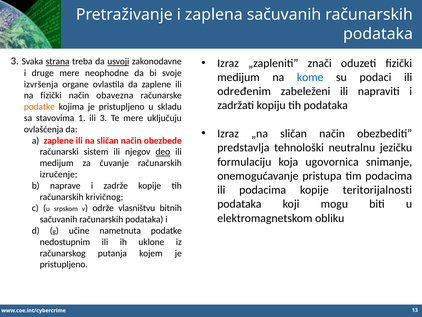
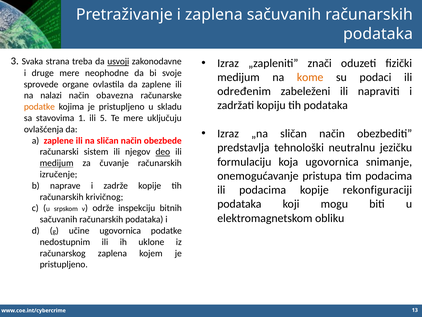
strana underline: present -> none (58, 61)
kome colour: blue -> orange (310, 77)
izvršenja: izvršenja -> sprovede (41, 84)
na fizički: fizički -> nalazi (51, 95)
ili 3: 3 -> 5 (103, 118)
medijum underline: none -> present (57, 163)
teritorijalnosti: teritorijalnosti -> rekonfiguraciji (377, 190)
vlasništvu: vlasništvu -> inspekciju (137, 208)
učine nametnuta: nametnuta -> ugovornica (120, 230)
računarskog putanja: putanja -> zaplena (112, 253)
